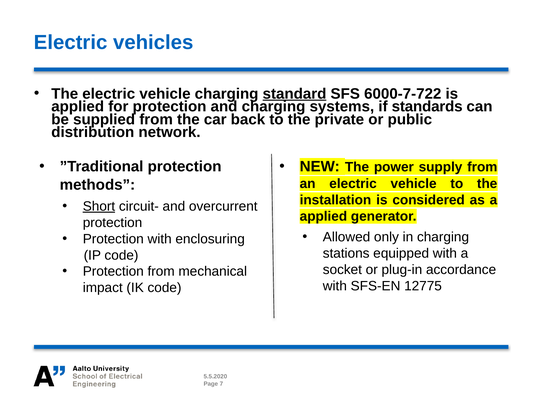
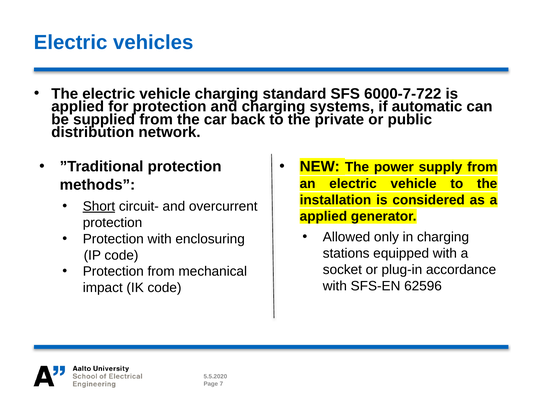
standard underline: present -> none (295, 94)
standards: standards -> automatic (427, 107)
12775: 12775 -> 62596 (423, 286)
